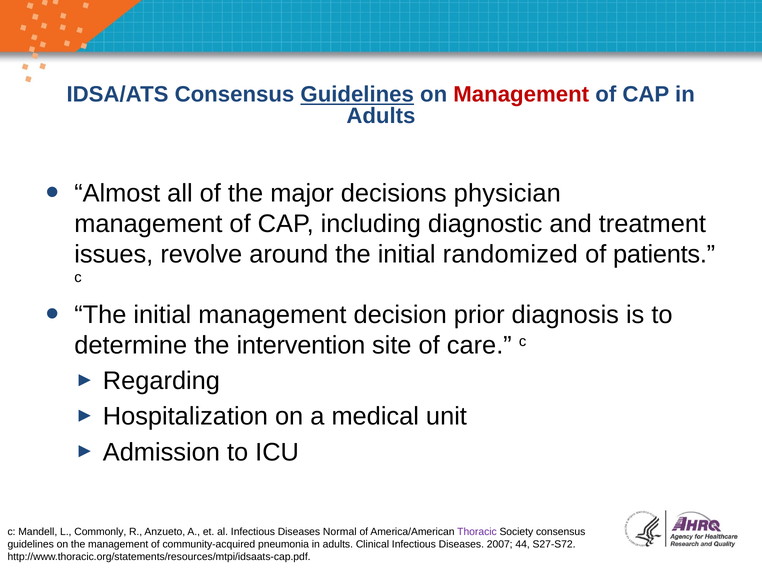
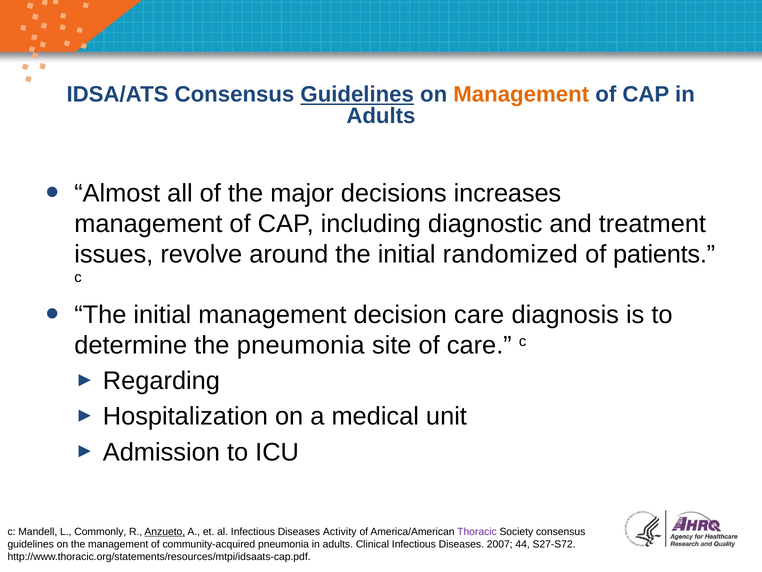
Management colour: red -> orange (521, 95)
physician: physician -> increases (507, 193)
decision prior: prior -> care (479, 315)
the intervention: intervention -> pneumonia (301, 345)
Anzueto underline: none -> present (165, 531)
Normal: Normal -> Activity (340, 531)
